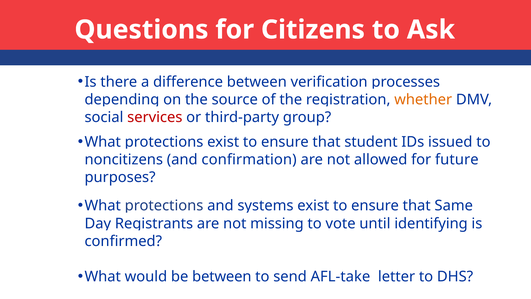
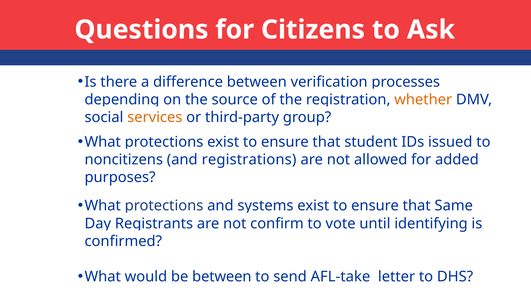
services colour: red -> orange (155, 117)
confirmation: confirmation -> registrations (249, 160)
future: future -> added (457, 160)
missing: missing -> confirm (277, 223)
